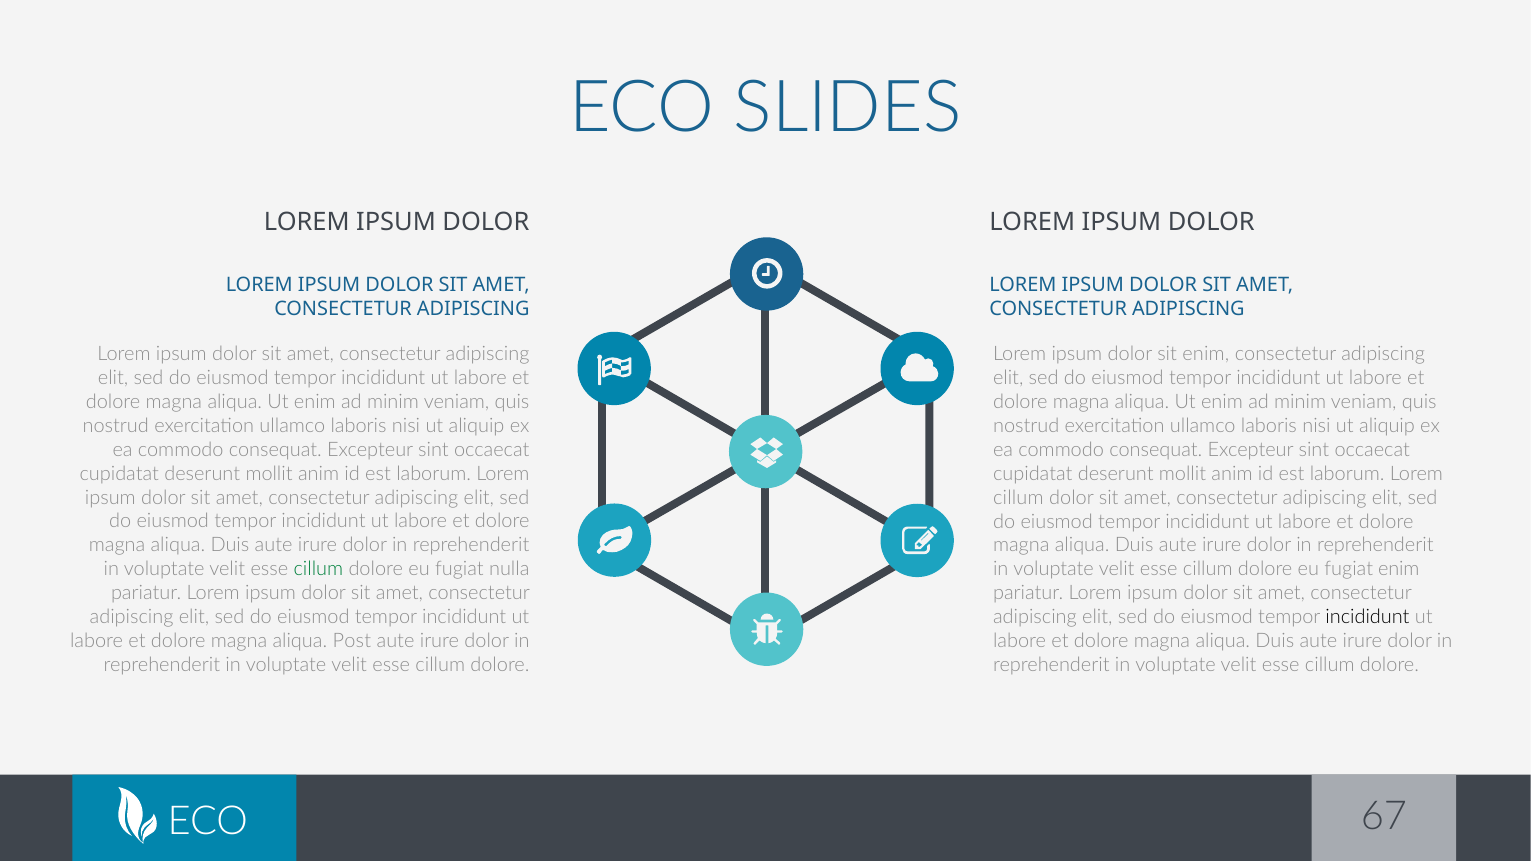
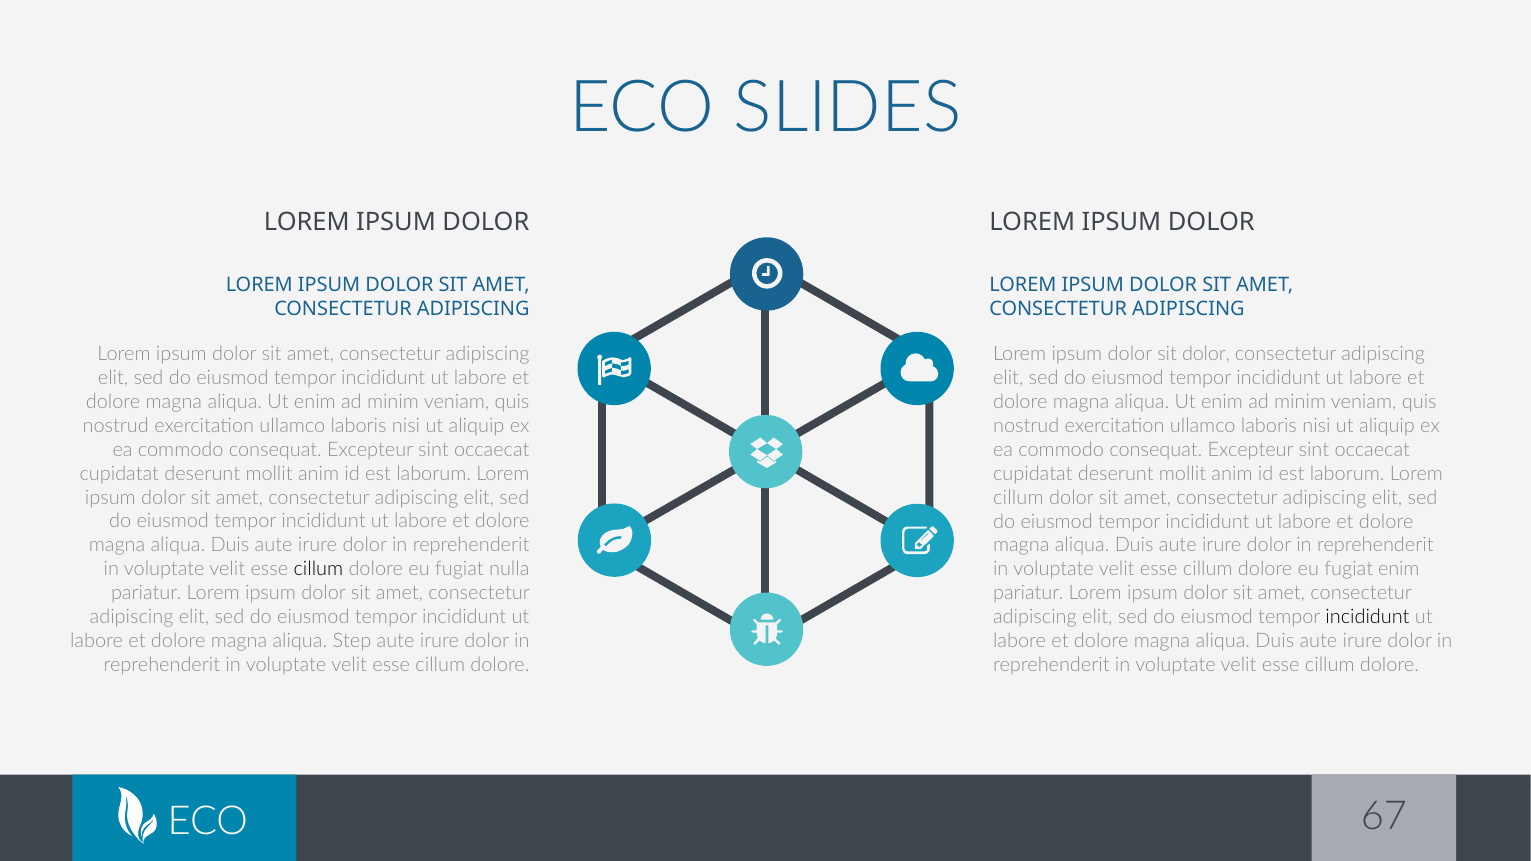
sit enim: enim -> dolor (1206, 354)
cillum colour: green -> black (318, 569)
Post: Post -> Step (352, 641)
